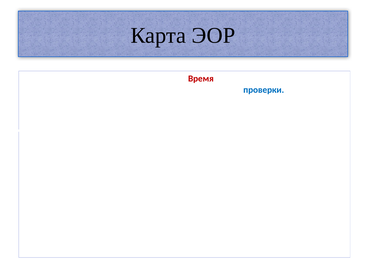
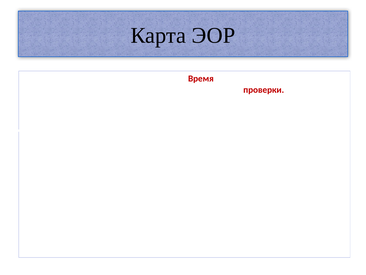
проверки colour: blue -> red (264, 90)
